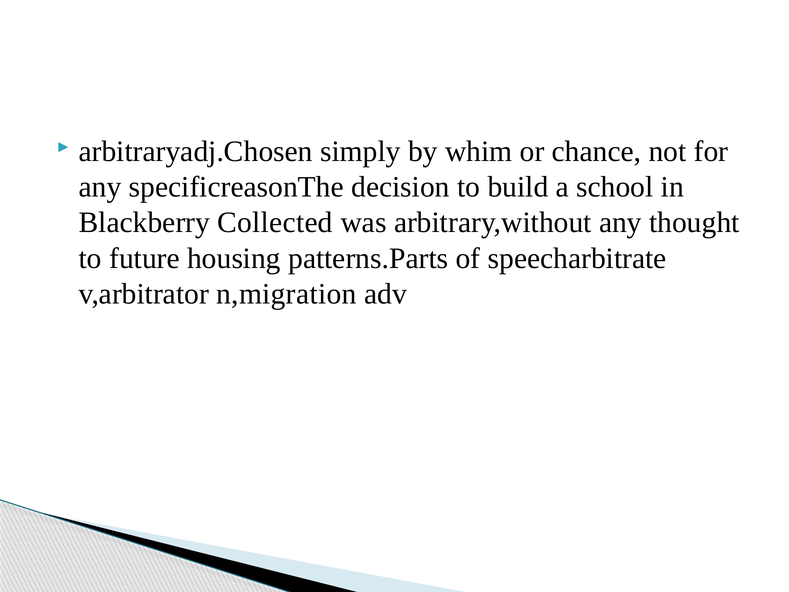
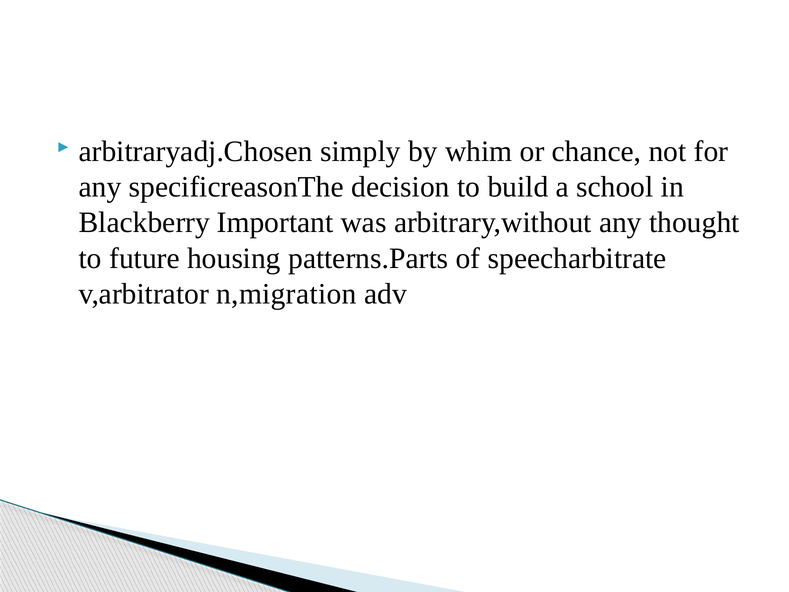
Collected: Collected -> Important (275, 223)
